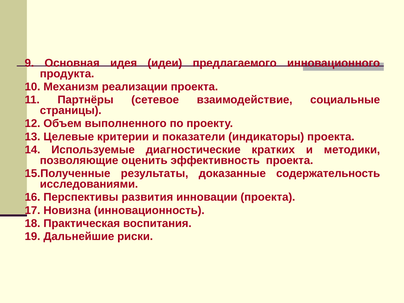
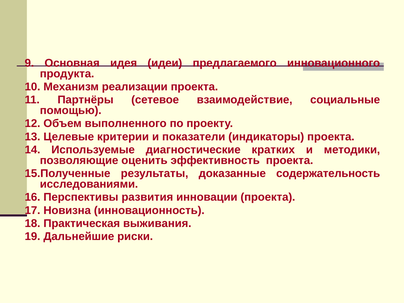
страницы: страницы -> помощью (71, 111)
воспитания: воспитания -> выживания (157, 223)
